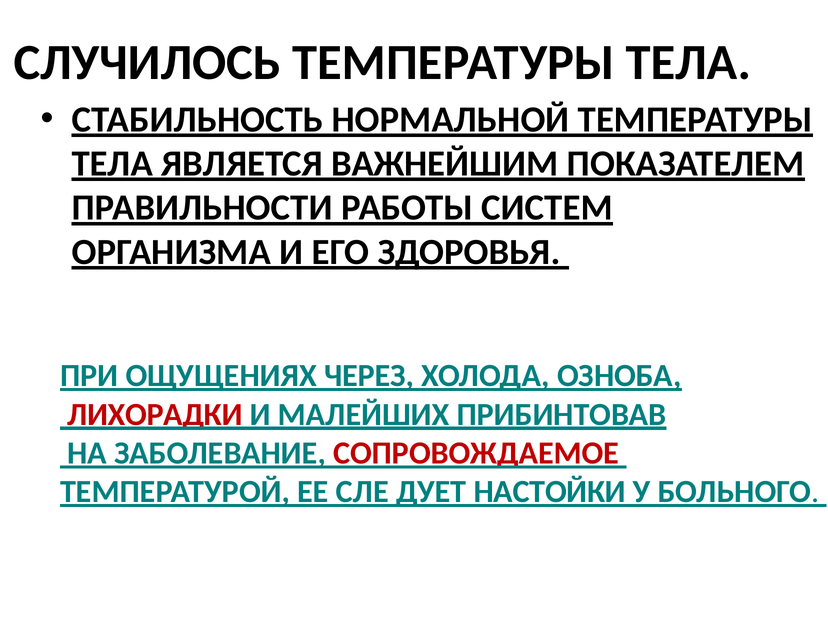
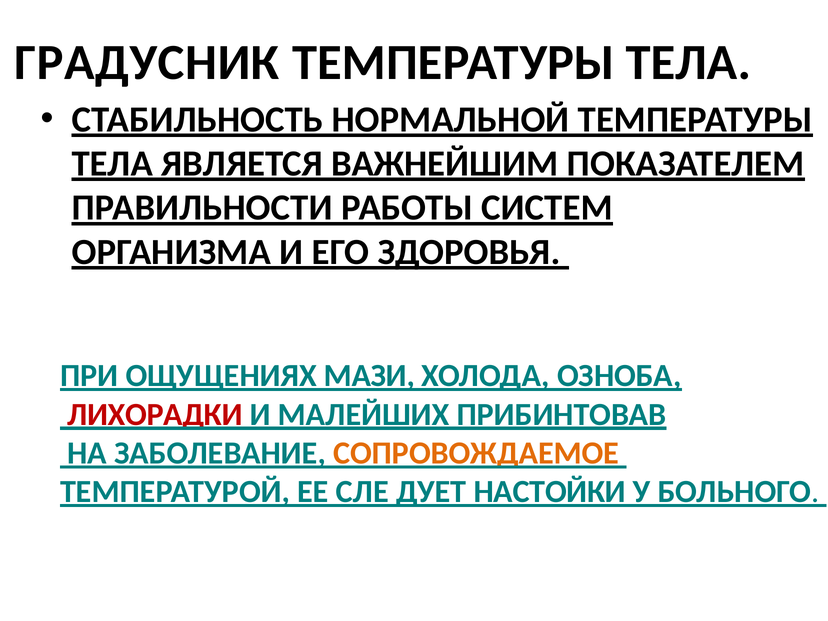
СЛУЧИЛОСЬ: СЛУЧИЛОСЬ -> ГРАДУСНИК (147, 62)
ЧЕРЕЗ: ЧЕРЕЗ -> МАЗИ (369, 376)
СОПРОВОЖДАЕМОЕ colour: red -> orange (476, 453)
